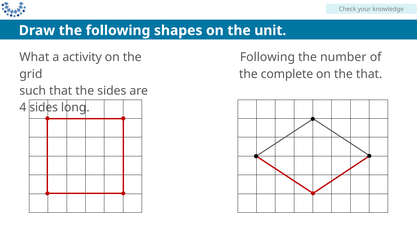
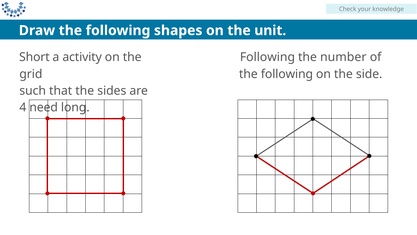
What: What -> Short (34, 57)
complete: complete -> following (287, 74)
the that: that -> side (369, 74)
4 sides: sides -> need (44, 107)
